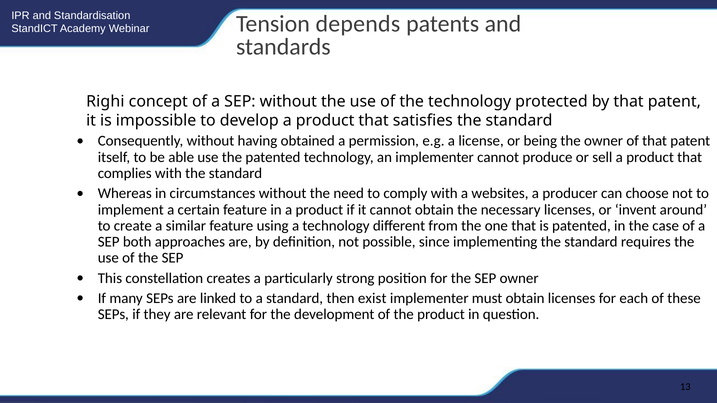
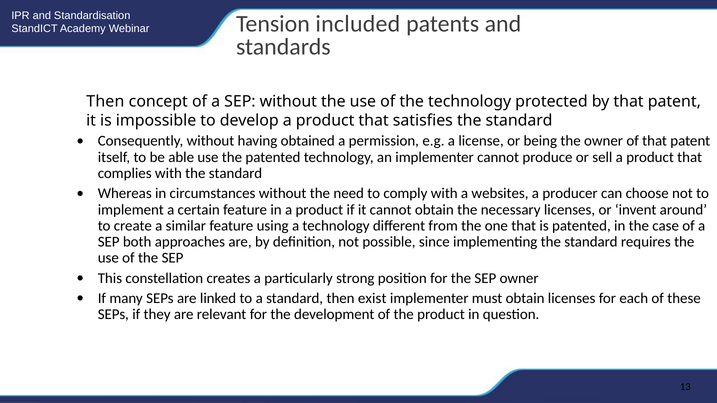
depends: depends -> included (358, 24)
Righi: Righi -> Then (105, 102)
